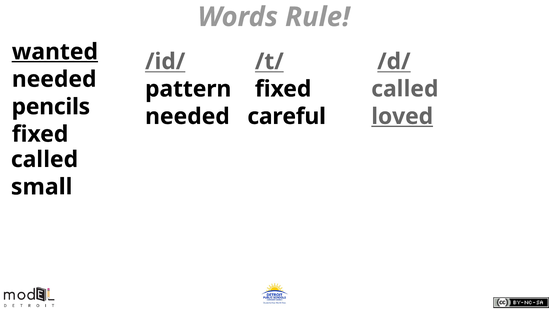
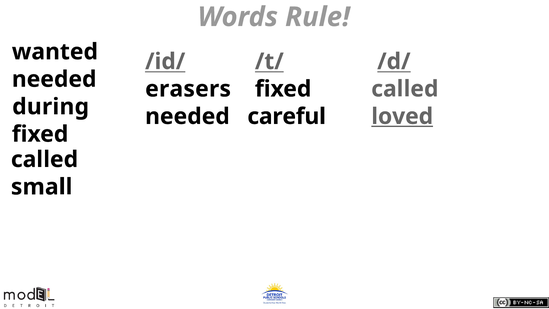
wanted underline: present -> none (55, 52)
pattern: pattern -> erasers (188, 89)
pencils: pencils -> during (51, 107)
